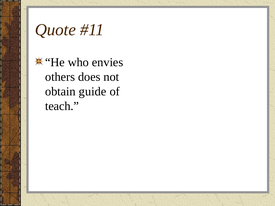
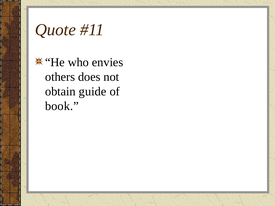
teach: teach -> book (62, 106)
